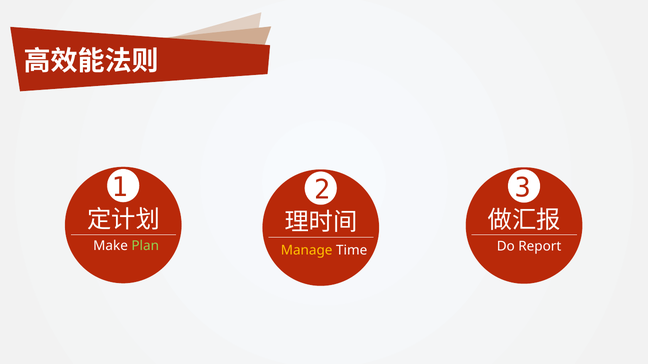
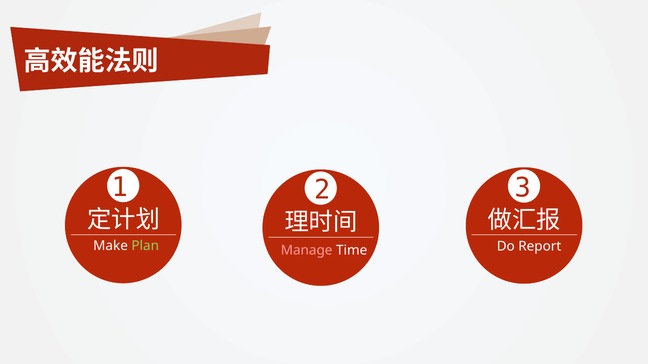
Manage colour: yellow -> pink (307, 251)
